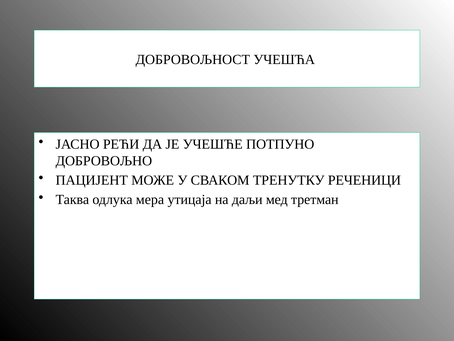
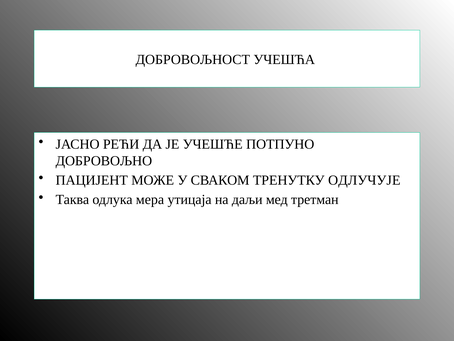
РЕЧЕНИЦИ: РЕЧЕНИЦИ -> ОДЛУЧУЈЕ (364, 180)
